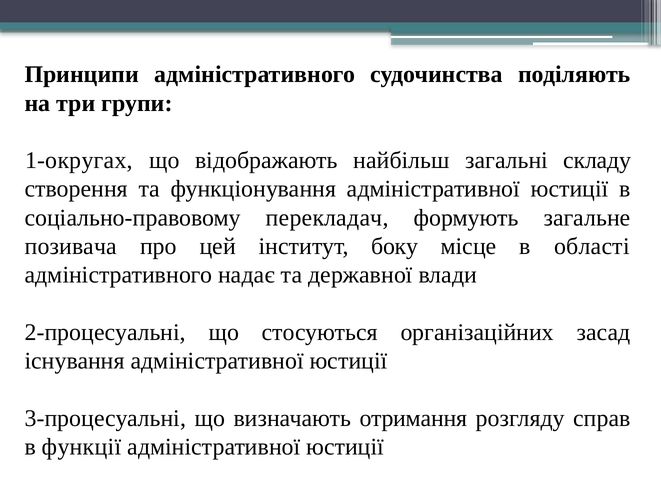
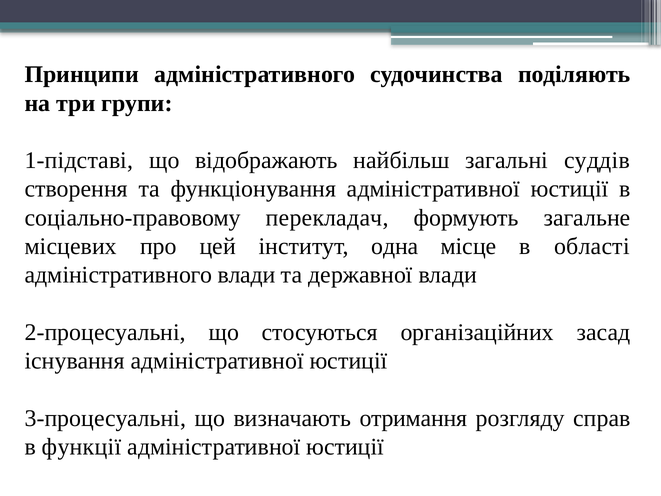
1-округах: 1-округах -> 1-підставі (79, 160)
складу: складу -> суддів (597, 160)
позивача: позивача -> місцевих (71, 246)
боку: боку -> одна (395, 246)
адміністративного надає: надає -> влади (247, 275)
